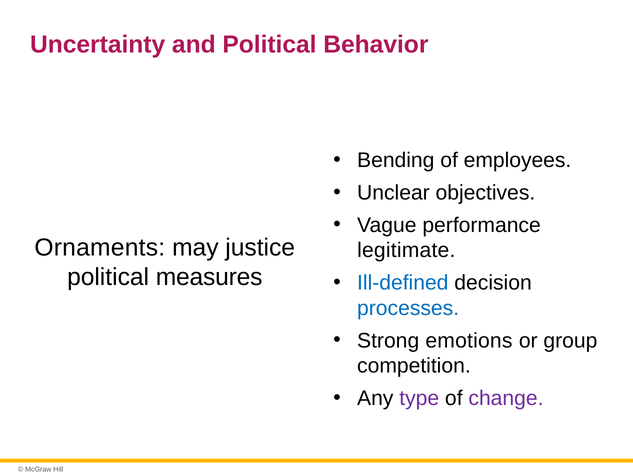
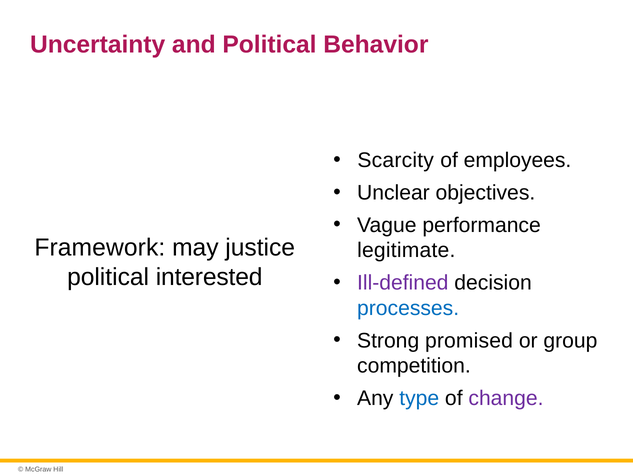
Bending: Bending -> Scarcity (396, 160)
Ornaments: Ornaments -> Framework (100, 247)
measures: measures -> interested (209, 277)
Ill-defined colour: blue -> purple (403, 283)
emotions: emotions -> promised (469, 340)
type colour: purple -> blue (419, 398)
